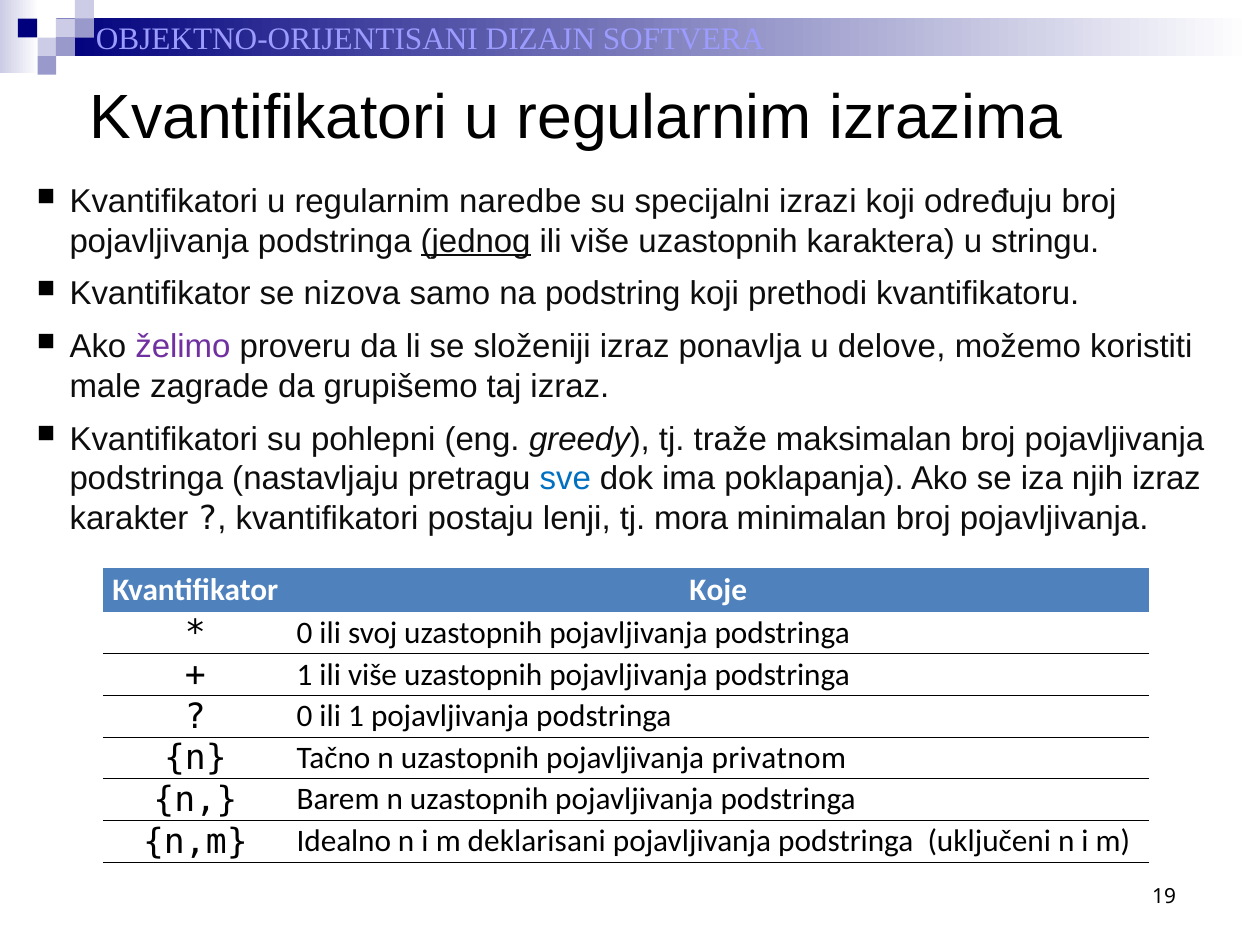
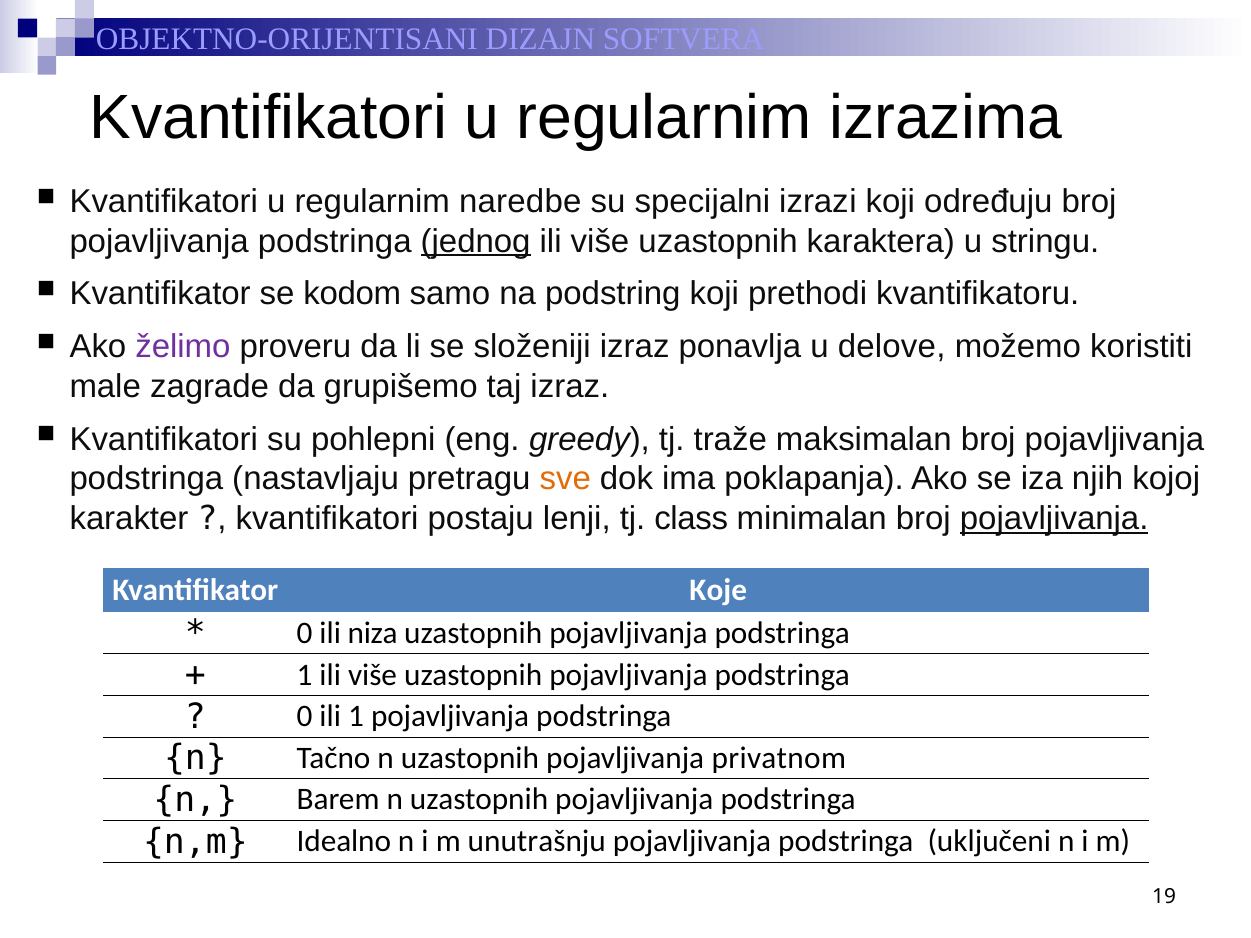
nizova: nizova -> kodom (352, 294)
sve colour: blue -> orange (565, 479)
njih izraz: izraz -> kojoj (1166, 479)
mora: mora -> class (691, 519)
pojavljivanja underline: none -> present (1054, 519)
svoj: svoj -> niza (373, 633)
deklarisani: deklarisani -> unutrašnju (537, 842)
